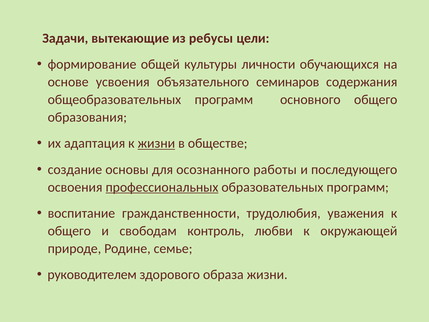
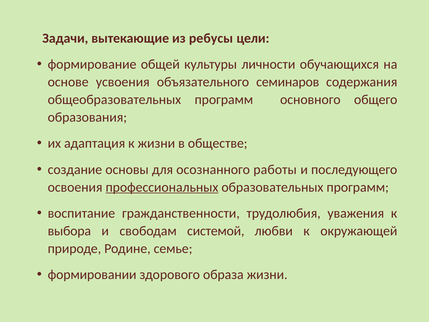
жизни underline: present -> none (156, 143)
общего: общего -> выбора (69, 231)
контроль: контроль -> системой (216, 231)
руководителем: руководителем -> формировании (92, 275)
